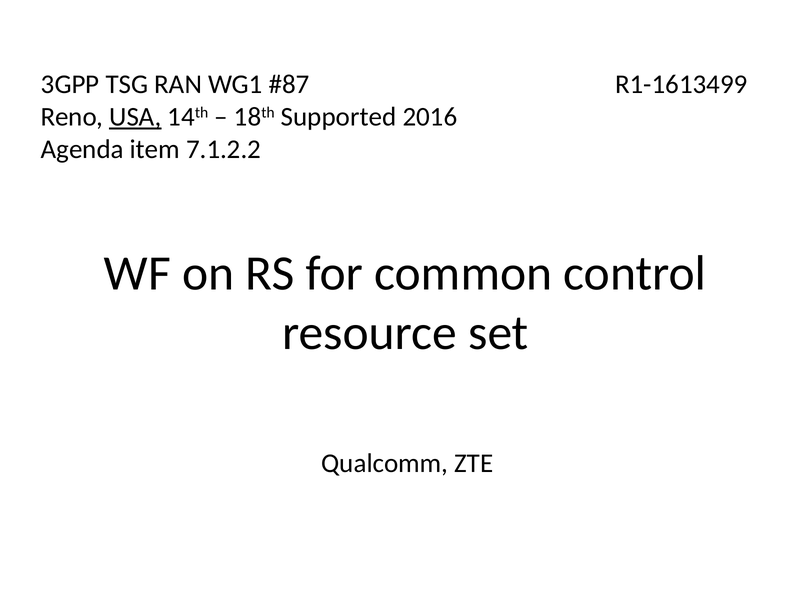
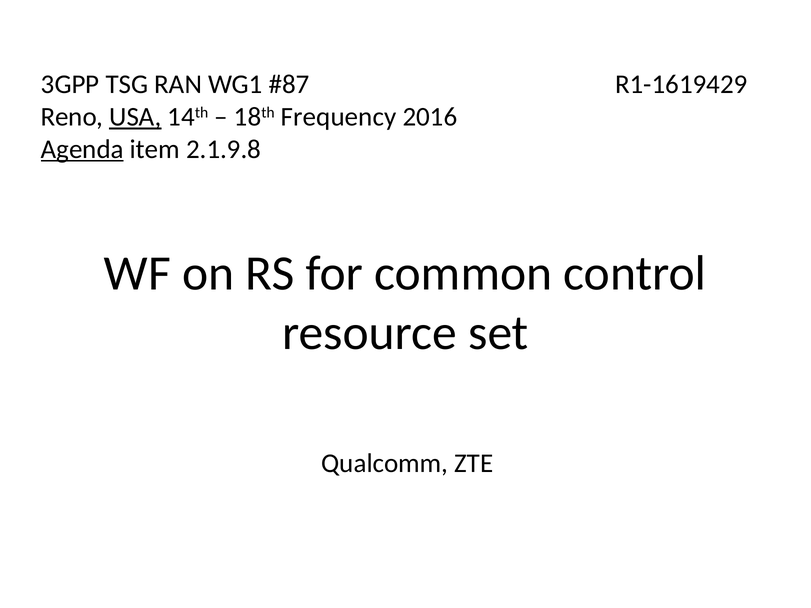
R1-1613499: R1-1613499 -> R1-1619429 (681, 84)
Supported: Supported -> Frequency (339, 117)
Agenda underline: none -> present (82, 149)
7.1.2.2: 7.1.2.2 -> 2.1.9.8 (224, 149)
